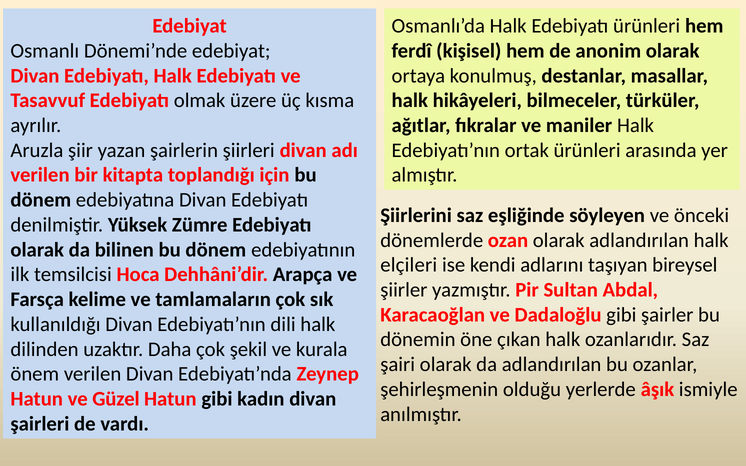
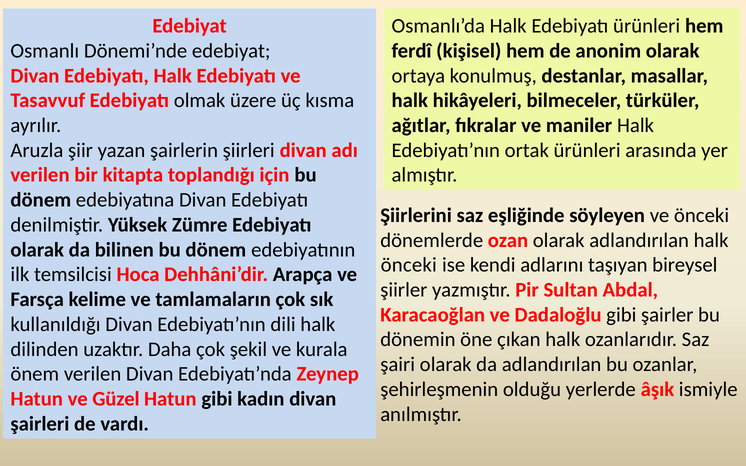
elçileri: elçileri -> önceki (409, 265)
